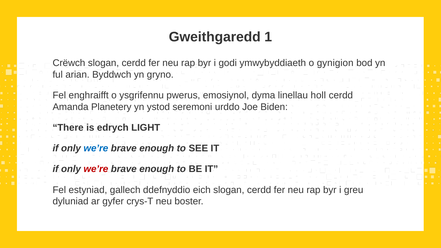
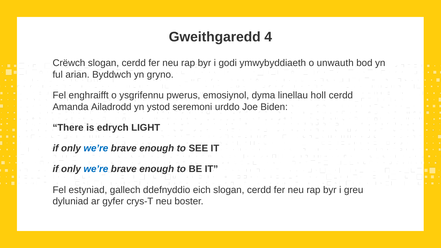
1: 1 -> 4 (268, 37)
gynigion: gynigion -> unwauth (335, 63)
Planetery: Planetery -> Ailadrodd (111, 107)
we’re colour: red -> blue (96, 169)
